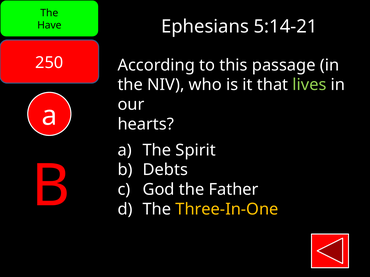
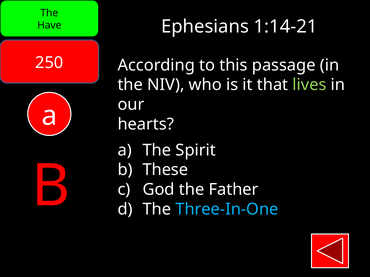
5:14-21: 5:14-21 -> 1:14-21 (286, 27)
Debts: Debts -> These (165, 170)
Three-In-One colour: yellow -> light blue (227, 210)
